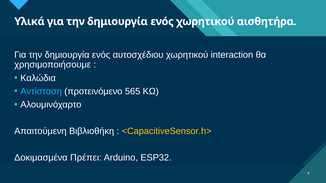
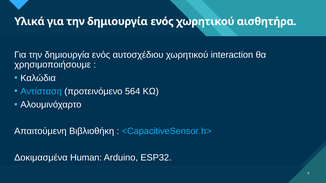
565: 565 -> 564 (133, 91)
<CapacitiveSensor.h> colour: yellow -> light blue (167, 131)
Πρέπει: Πρέπει -> Human (86, 158)
